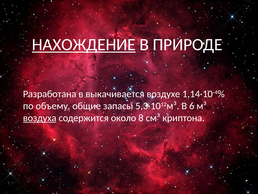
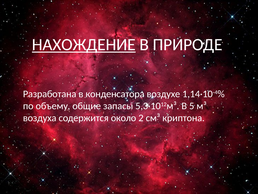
выкачивается: выкачивается -> конденсатора (115, 94)
6: 6 -> 5 (192, 106)
воздуха underline: present -> none (40, 118)
8: 8 -> 2 (141, 118)
